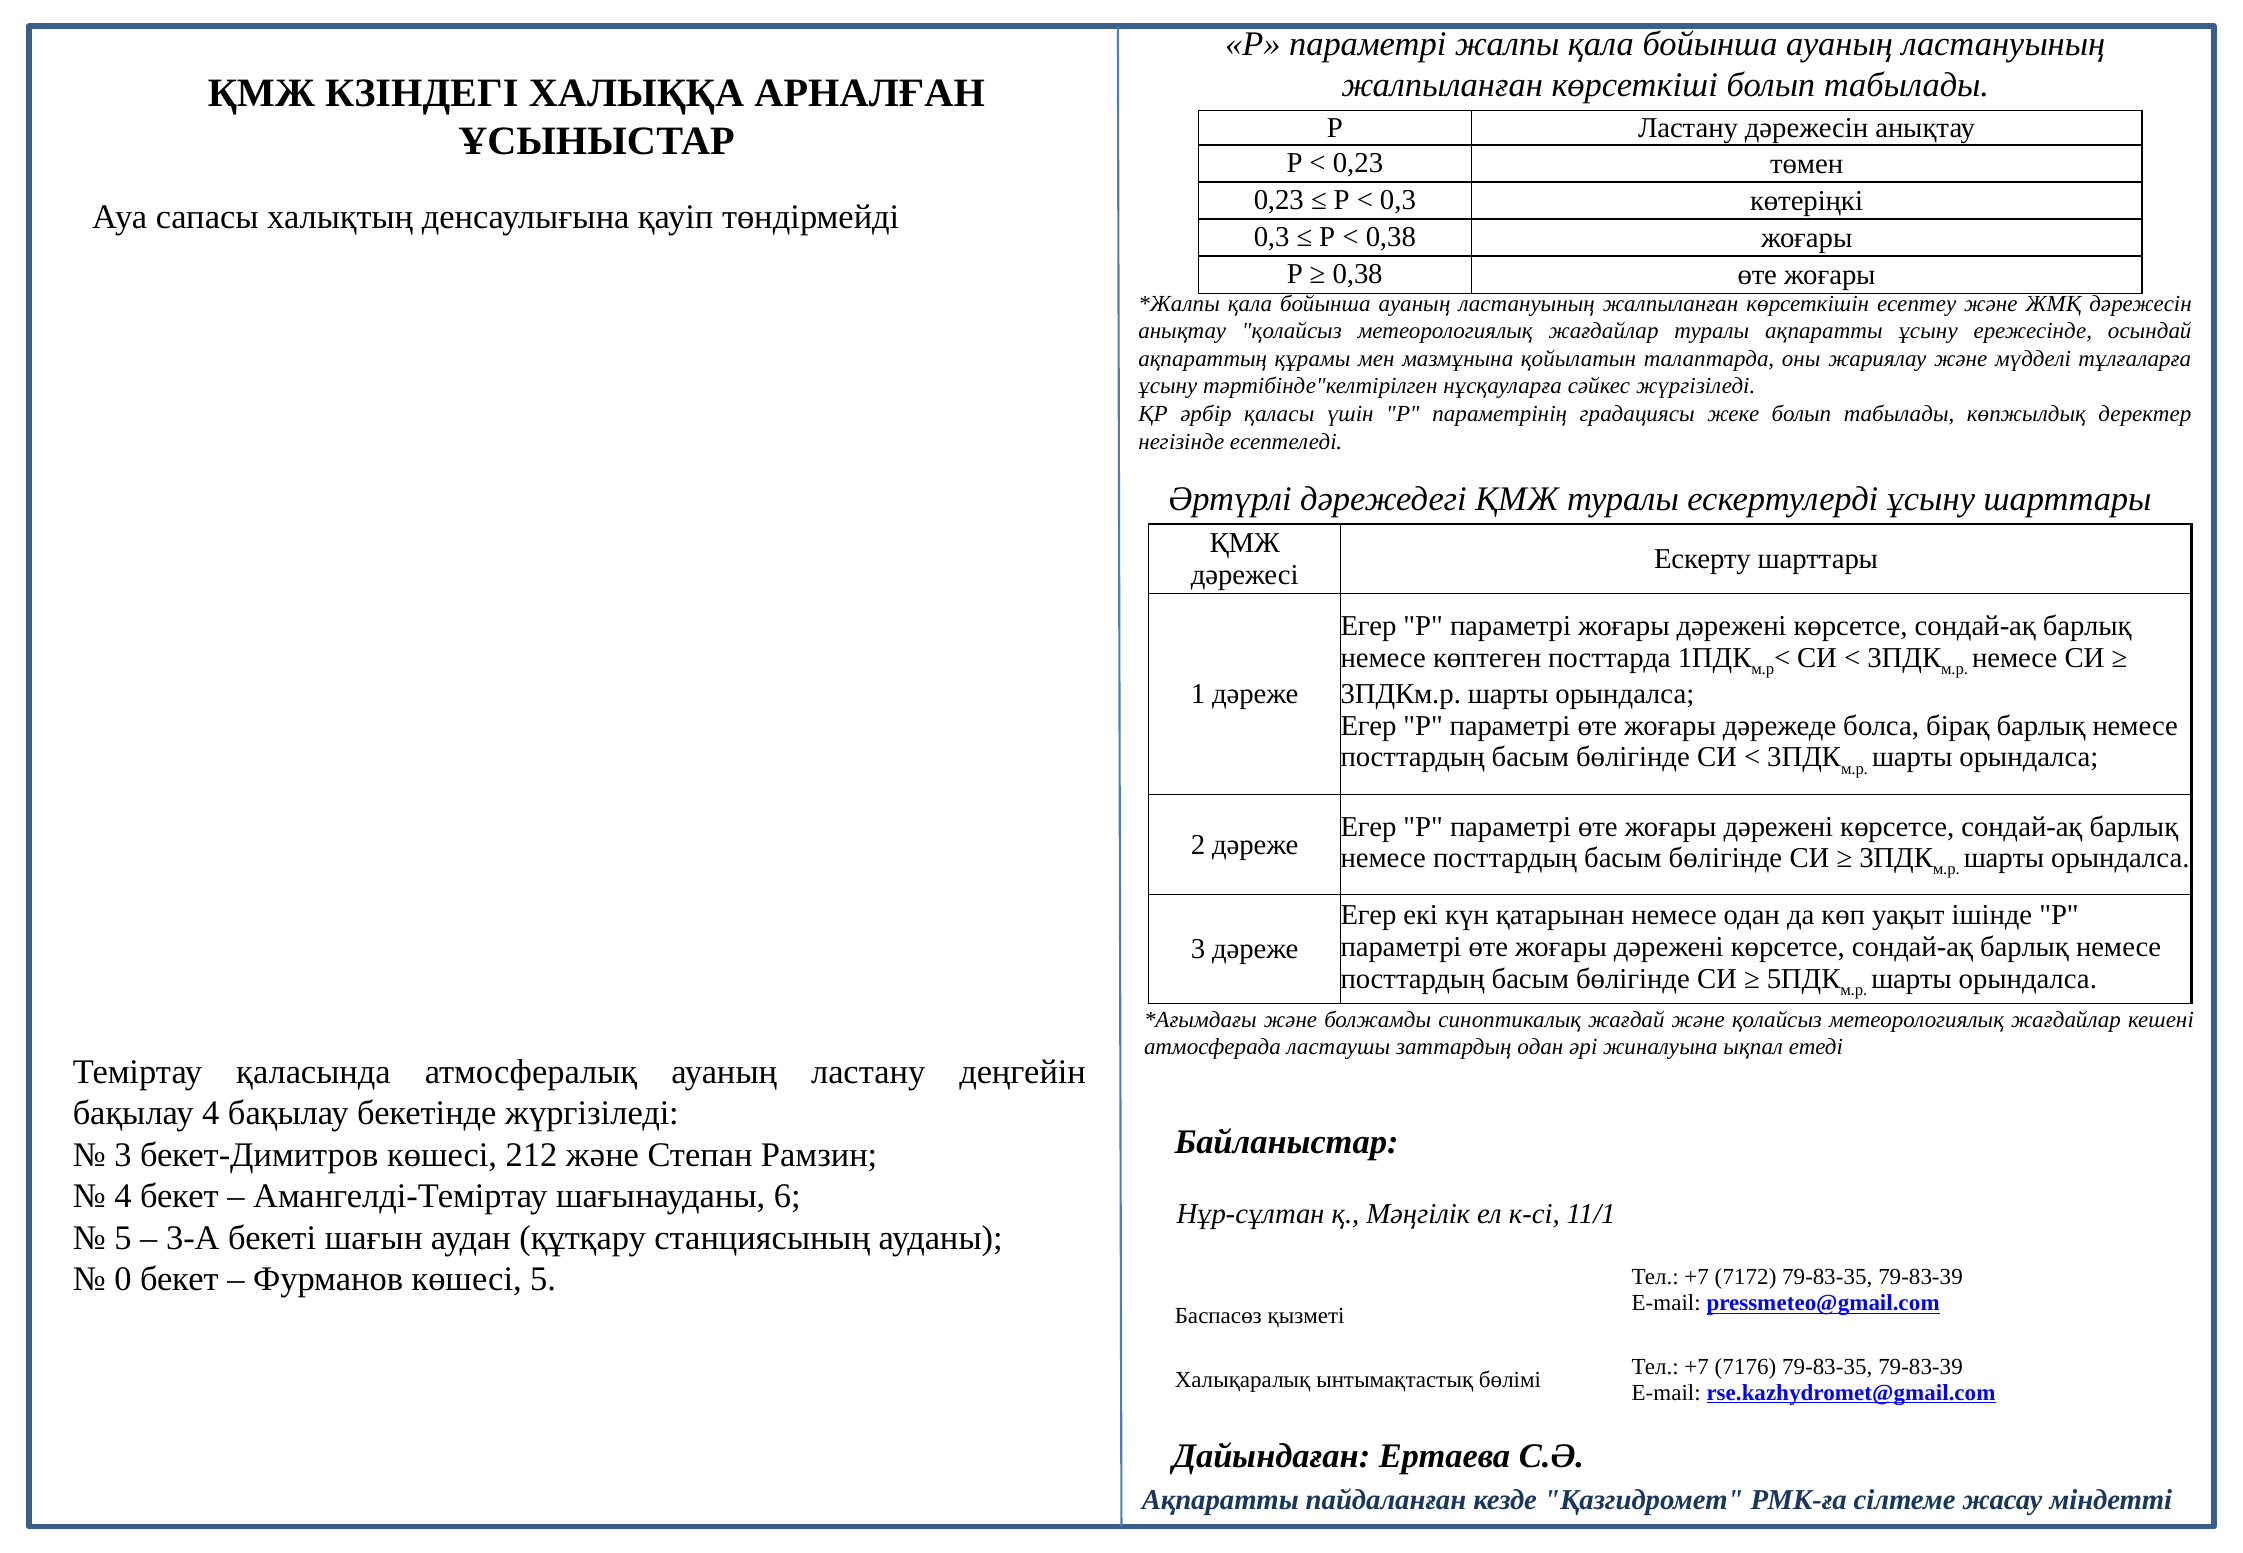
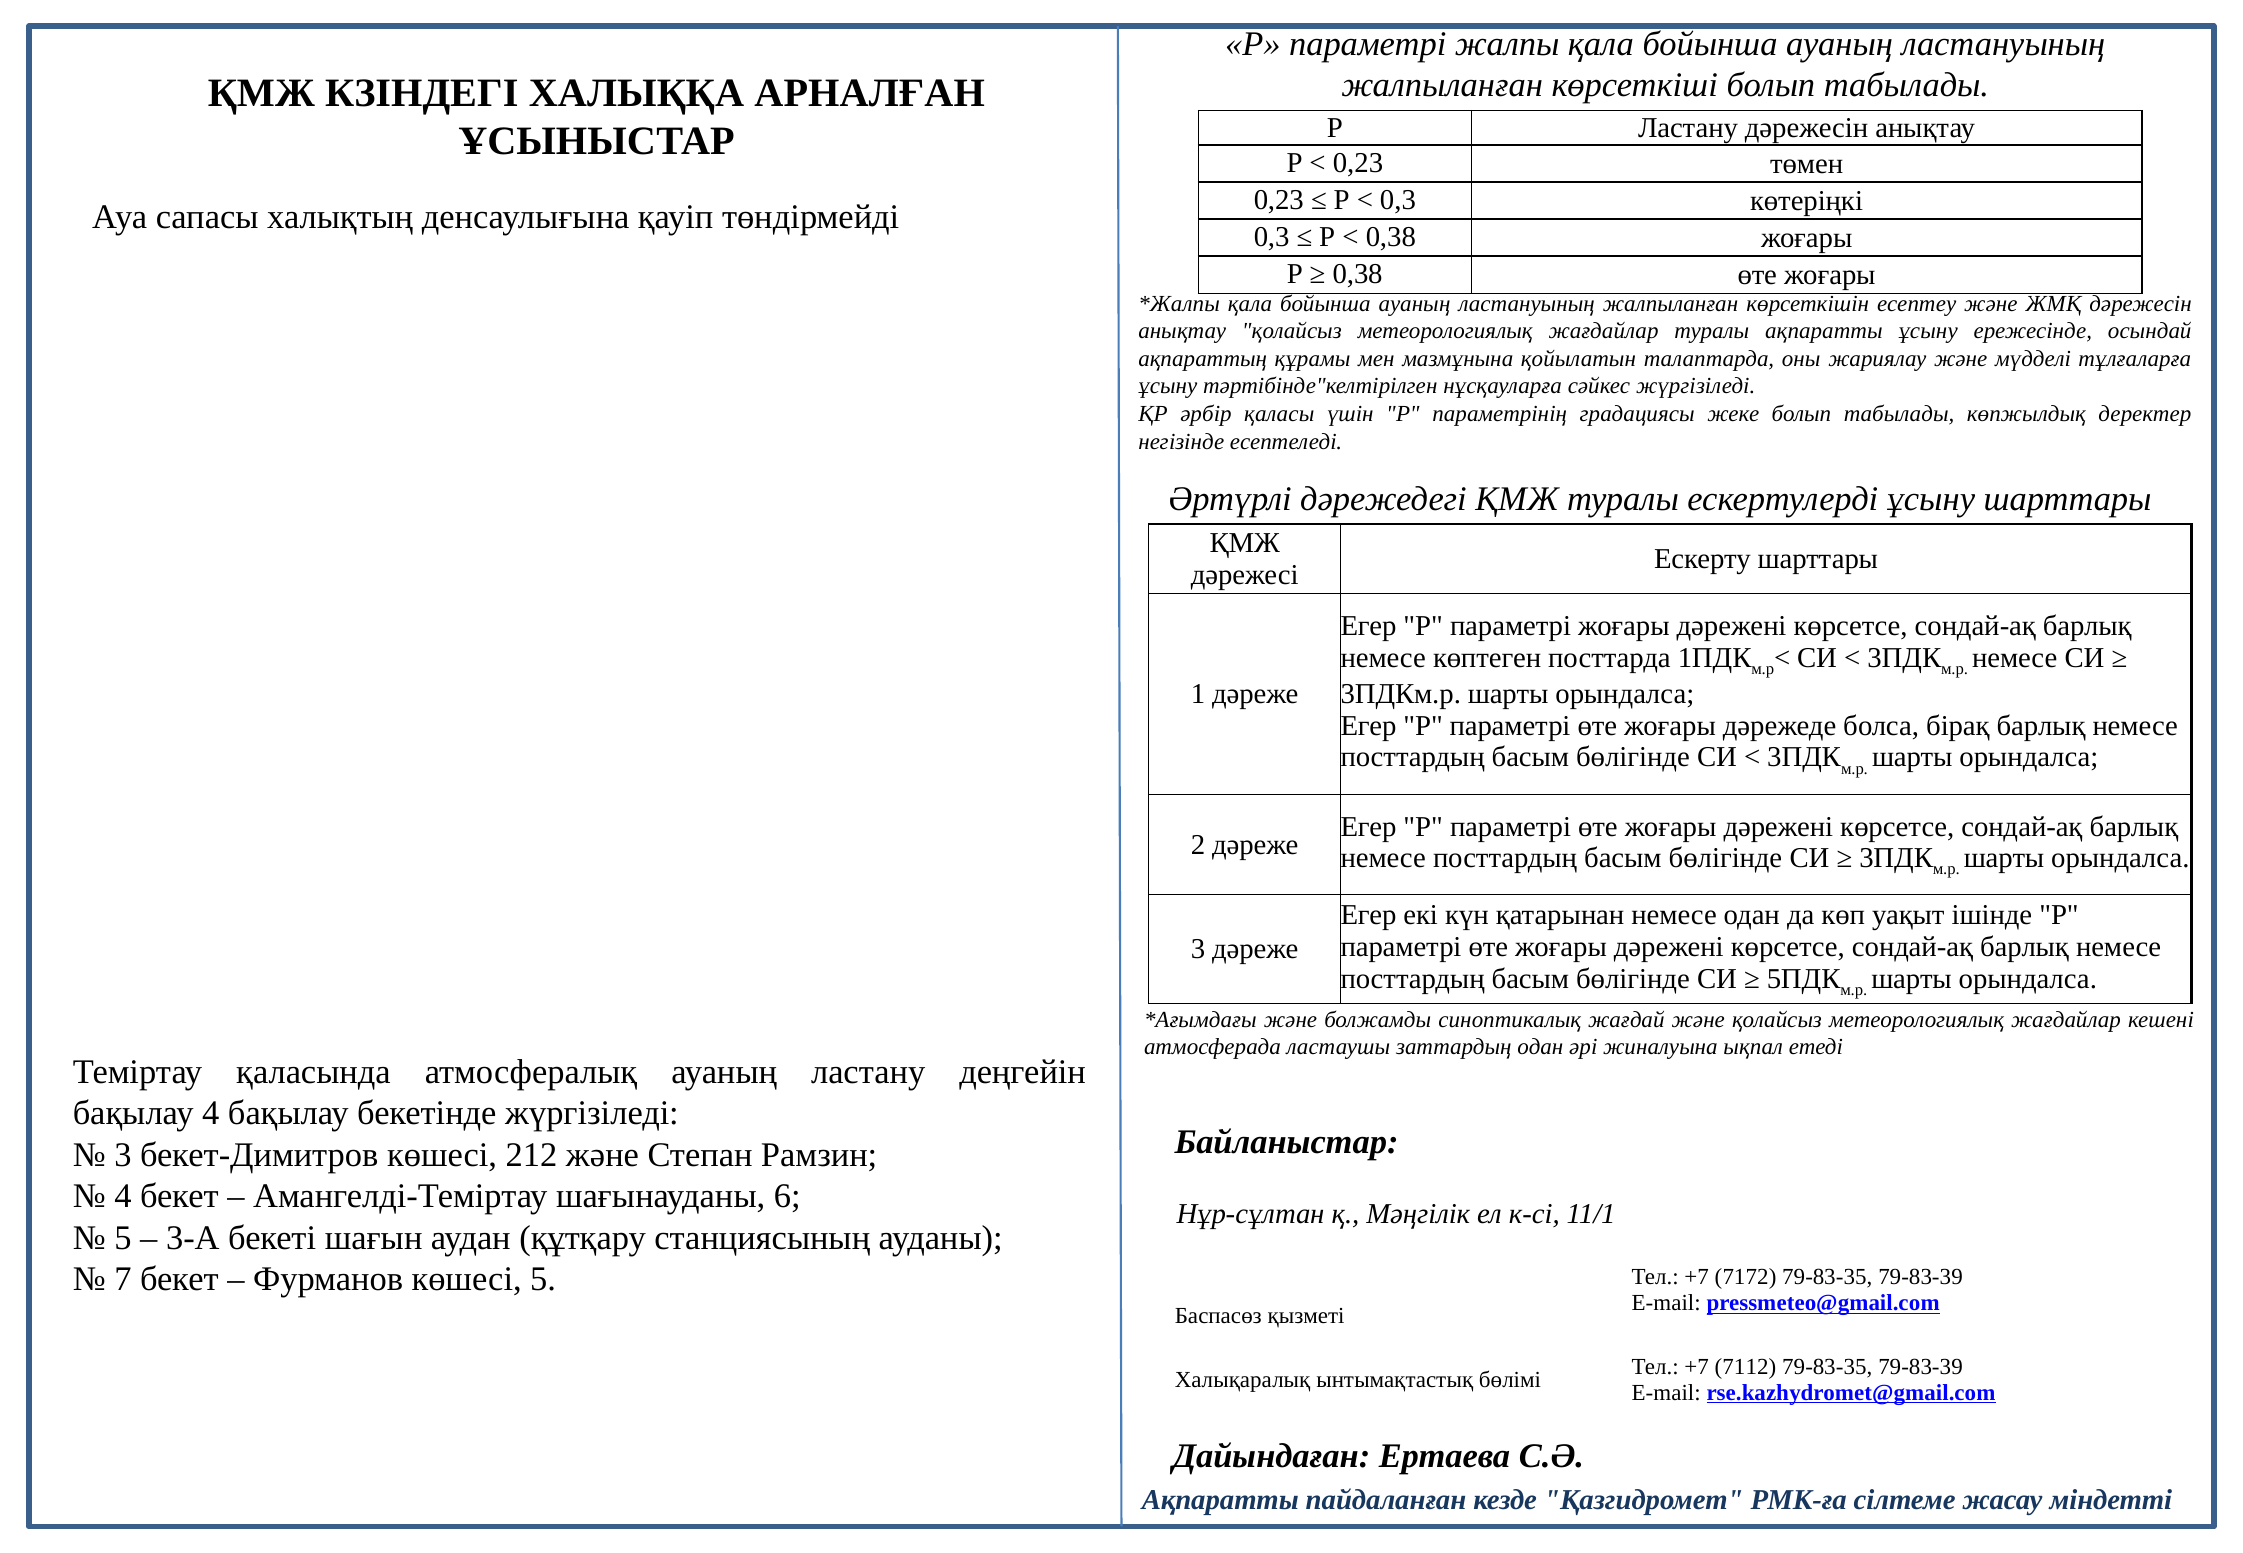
0: 0 -> 7 (123, 1279)
7176: 7176 -> 7112 (1746, 1367)
